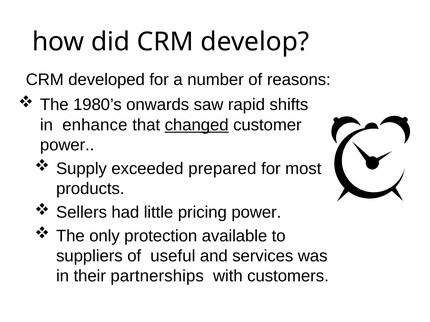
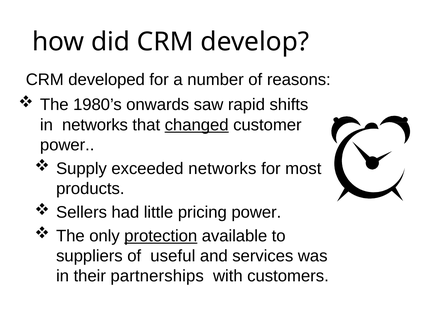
in enhance: enhance -> networks (95, 125)
exceeded prepared: prepared -> networks (222, 169)
protection underline: none -> present (161, 236)
